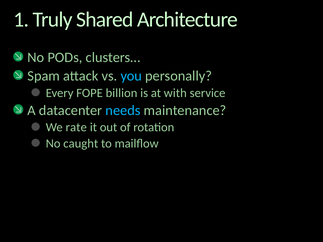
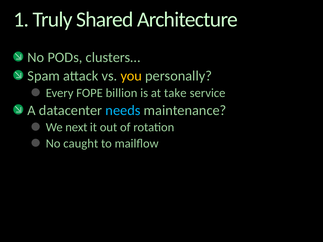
you colour: light blue -> yellow (131, 76)
with: with -> take (175, 93)
rate: rate -> next (76, 127)
